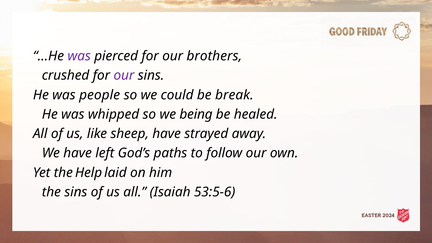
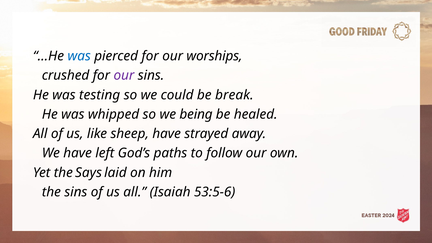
was colour: purple -> blue (79, 56)
brothers: brothers -> worships (214, 56)
people: people -> testing (100, 95)
Help: Help -> Says (88, 173)
